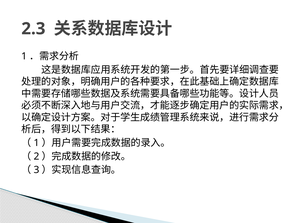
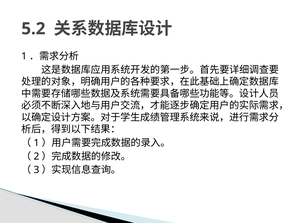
2.3: 2.3 -> 5.2 (33, 29)
